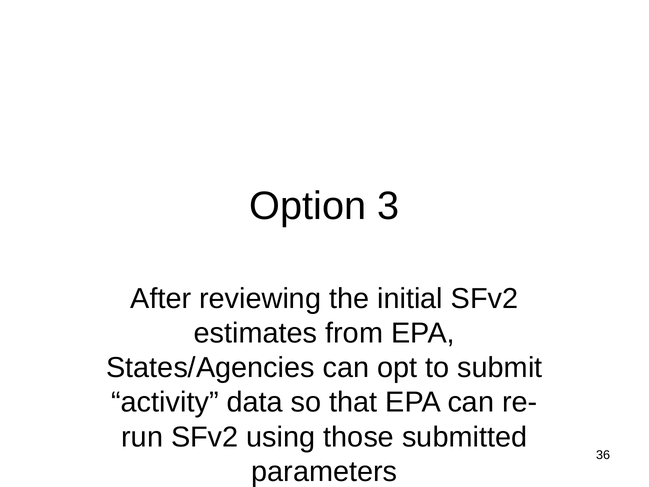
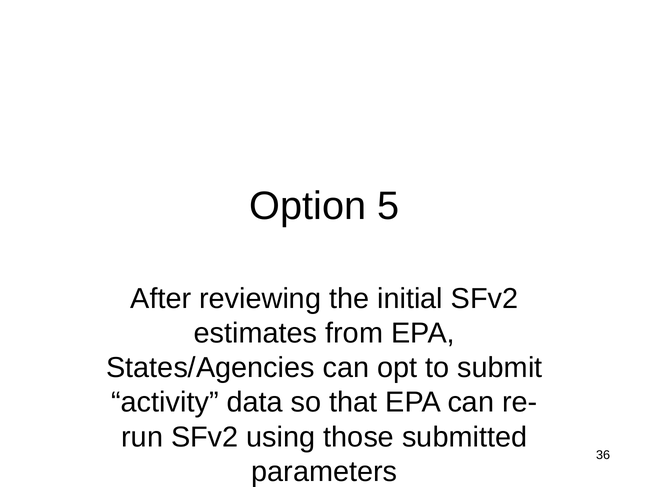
3: 3 -> 5 (388, 206)
